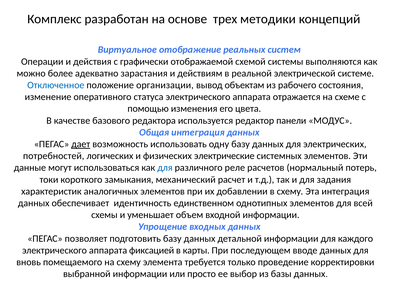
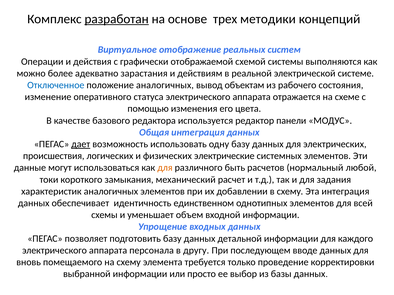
разработан underline: none -> present (117, 19)
положение организации: организации -> аналогичных (165, 85)
потребностей: потребностей -> происшествия (54, 156)
для colour: blue -> orange (165, 168)
реле: реле -> быть (235, 168)
потерь: потерь -> любой (361, 168)
фиксацией: фиксацией -> персонала (152, 251)
карты: карты -> другу (196, 251)
